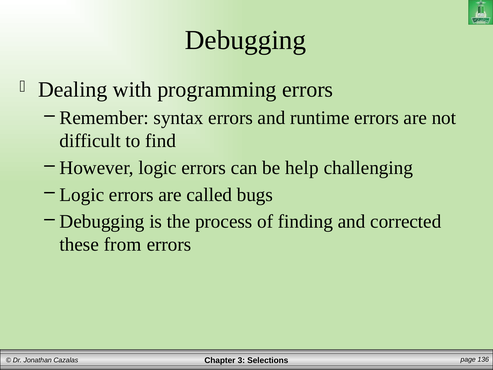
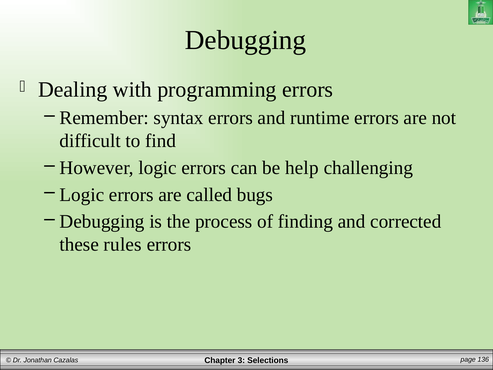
from: from -> rules (123, 244)
